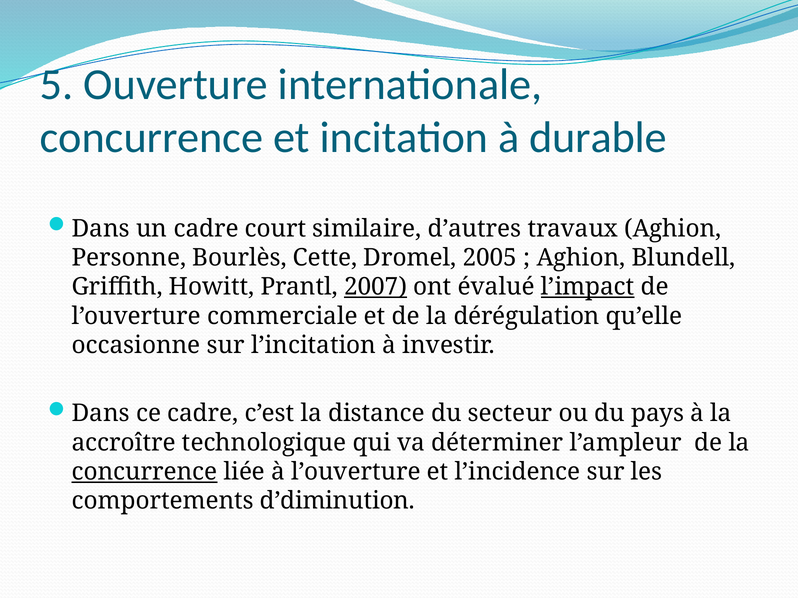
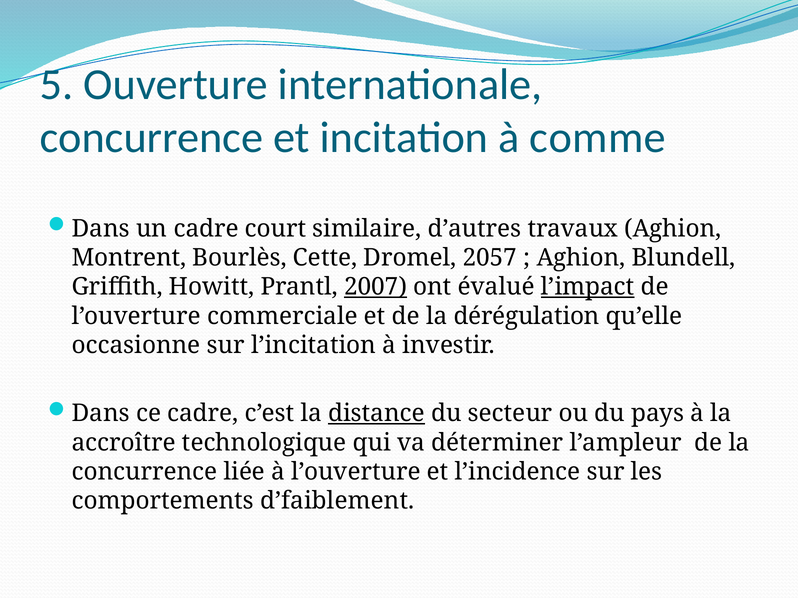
durable: durable -> comme (598, 138)
Personne: Personne -> Montrent (129, 258)
2005: 2005 -> 2057 (490, 258)
distance underline: none -> present (377, 414)
concurrence underline: present -> none (145, 472)
d’diminution: d’diminution -> d’faiblement (337, 501)
